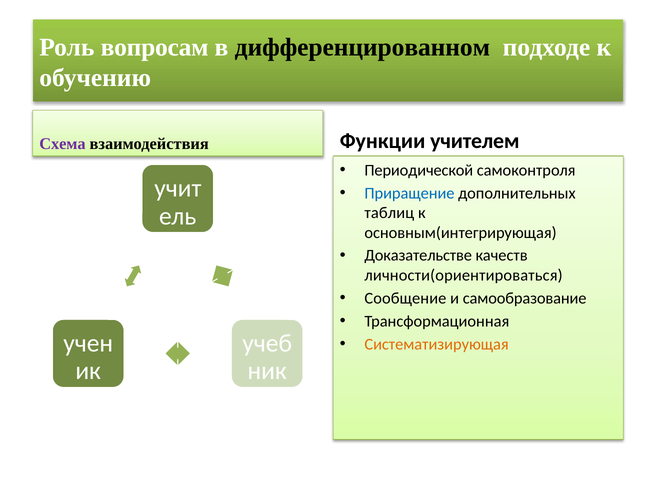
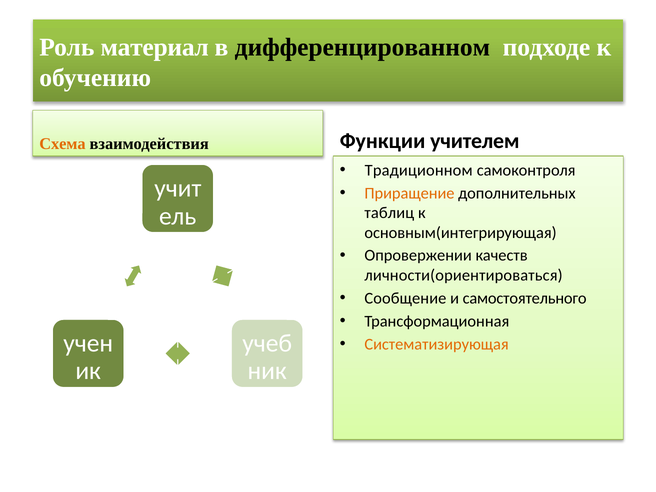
вопросам: вопросам -> материал (155, 47)
Схема colour: purple -> orange (62, 144)
Периодической: Периодической -> Традиционном (419, 170)
Приращение colour: blue -> orange (409, 193)
Доказательстве: Доказательстве -> Опровержении (418, 256)
самообразование: самообразование -> самостоятельного (525, 298)
